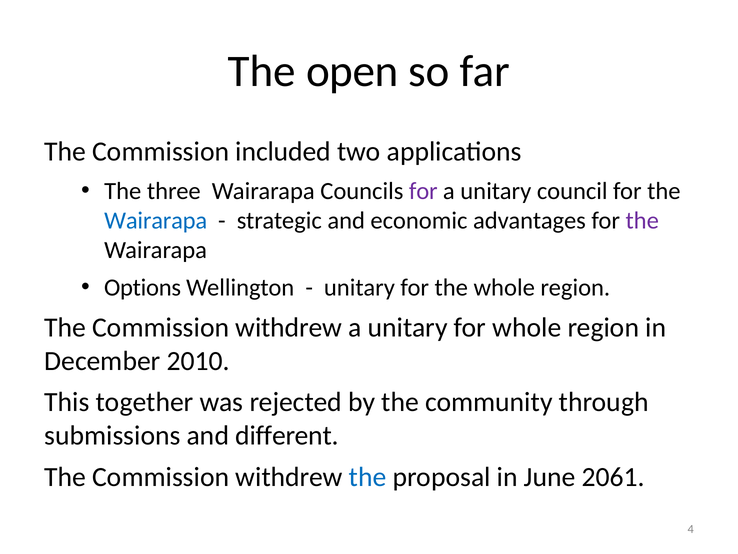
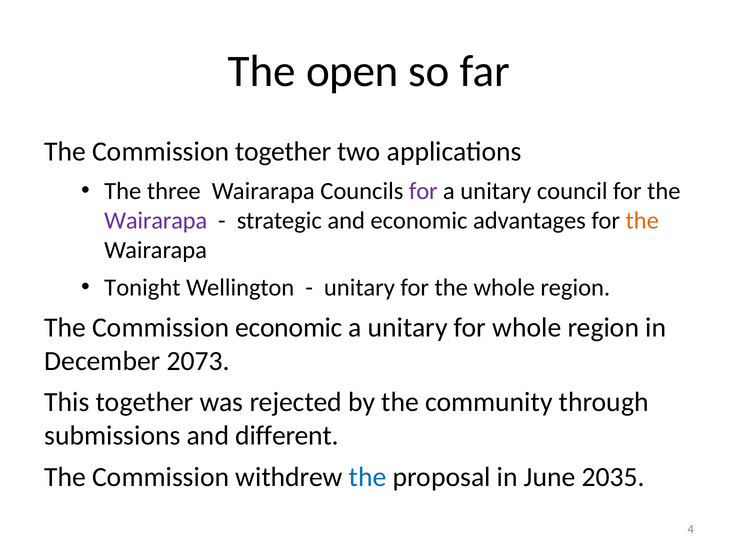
Commission included: included -> together (283, 151)
Wairarapa colour: blue -> purple (156, 220)
the colour: purple -> orange (642, 220)
Options: Options -> Tonight (142, 288)
withdrew: withdrew -> economic (289, 327)
2010: 2010 -> 2073 (198, 361)
2061: 2061 -> 2035 (613, 477)
